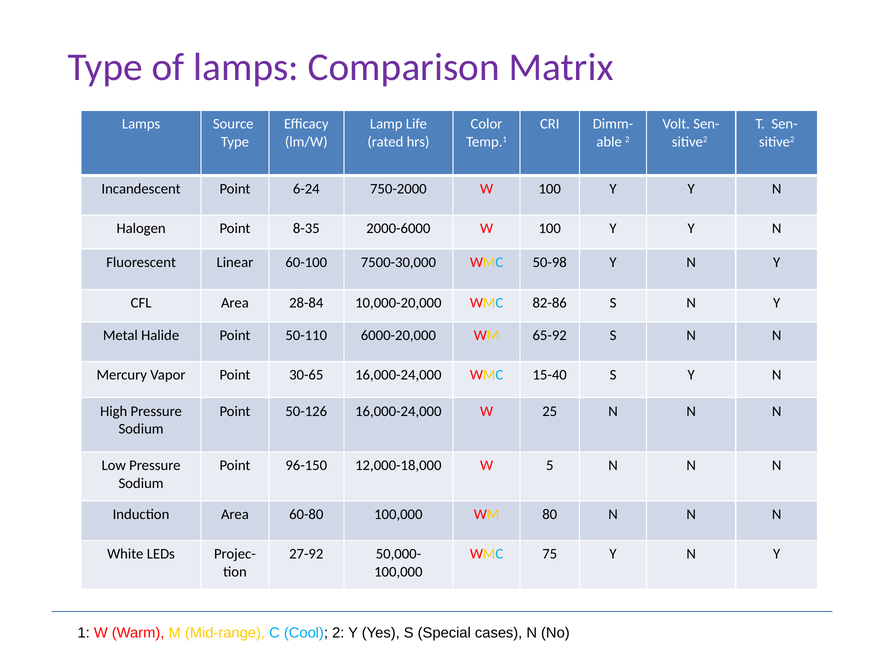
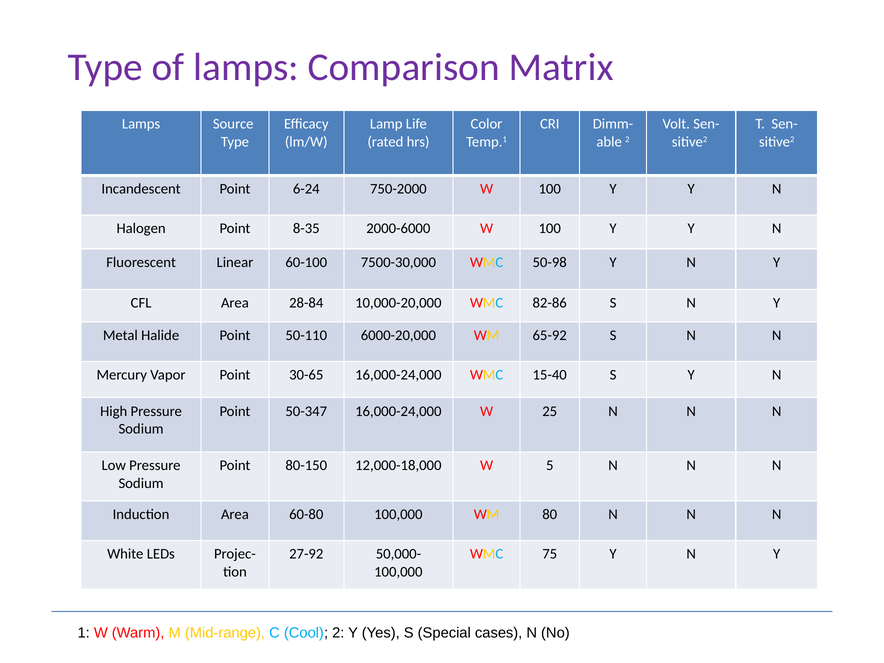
50-126: 50-126 -> 50-347 (306, 411)
96-150: 96-150 -> 80-150 (306, 466)
